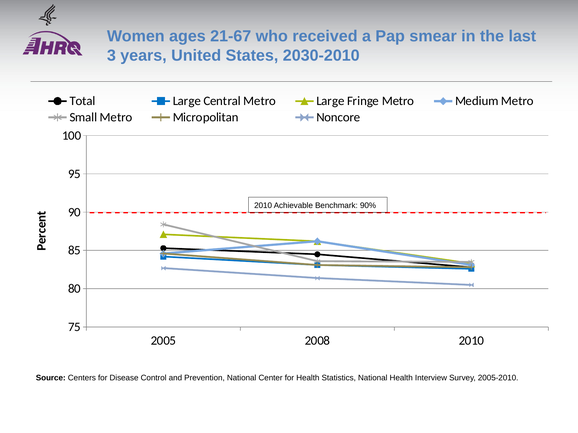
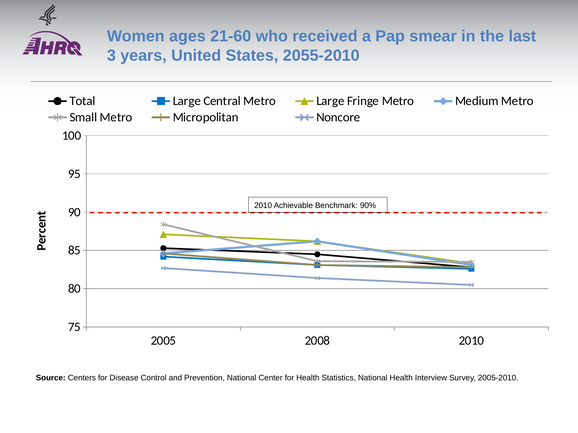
21-67: 21-67 -> 21-60 (231, 36)
2030-2010: 2030-2010 -> 2055-2010 (321, 56)
